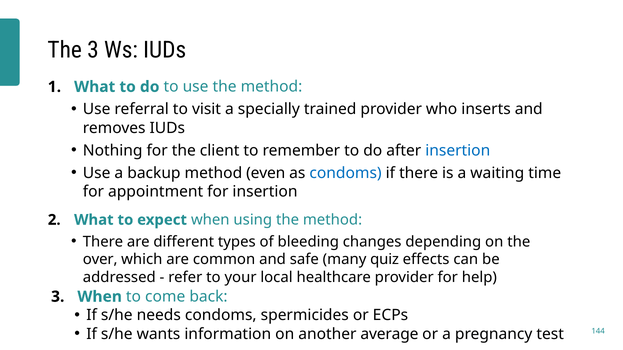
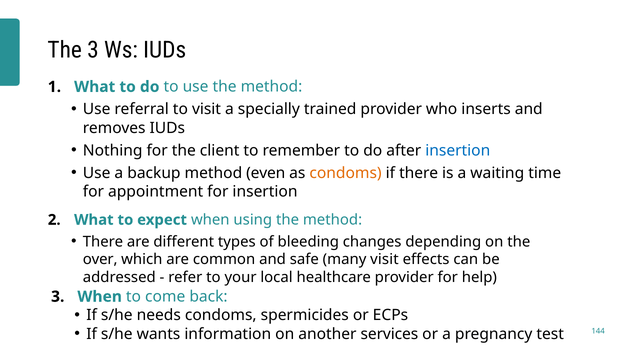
condoms colour: blue -> orange (346, 173)
many quiz: quiz -> visit (384, 260)
average: average -> services (389, 334)
